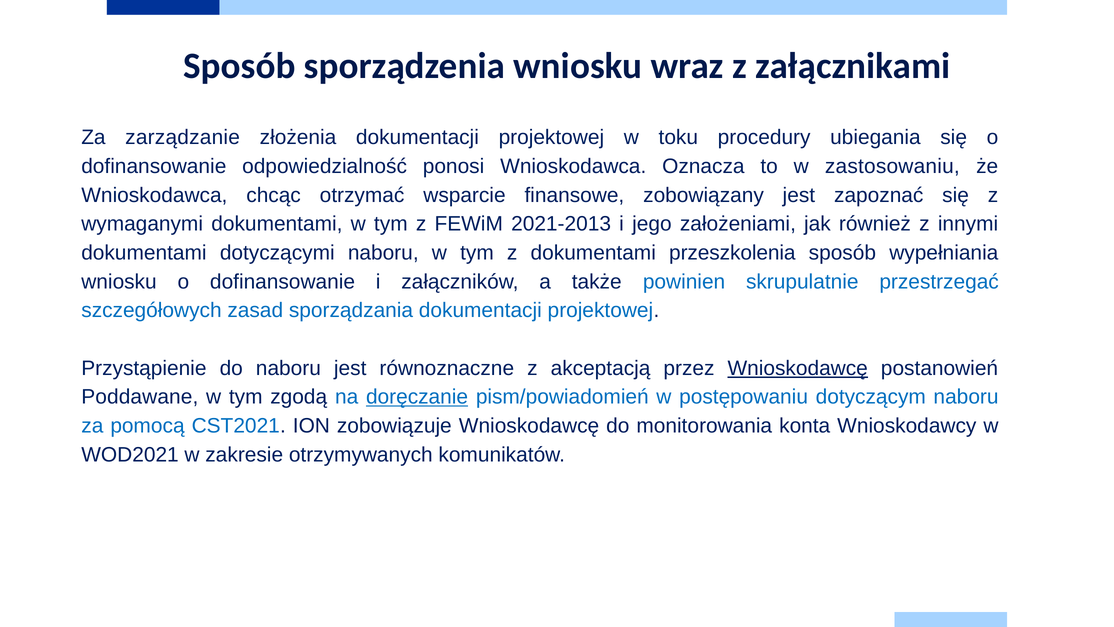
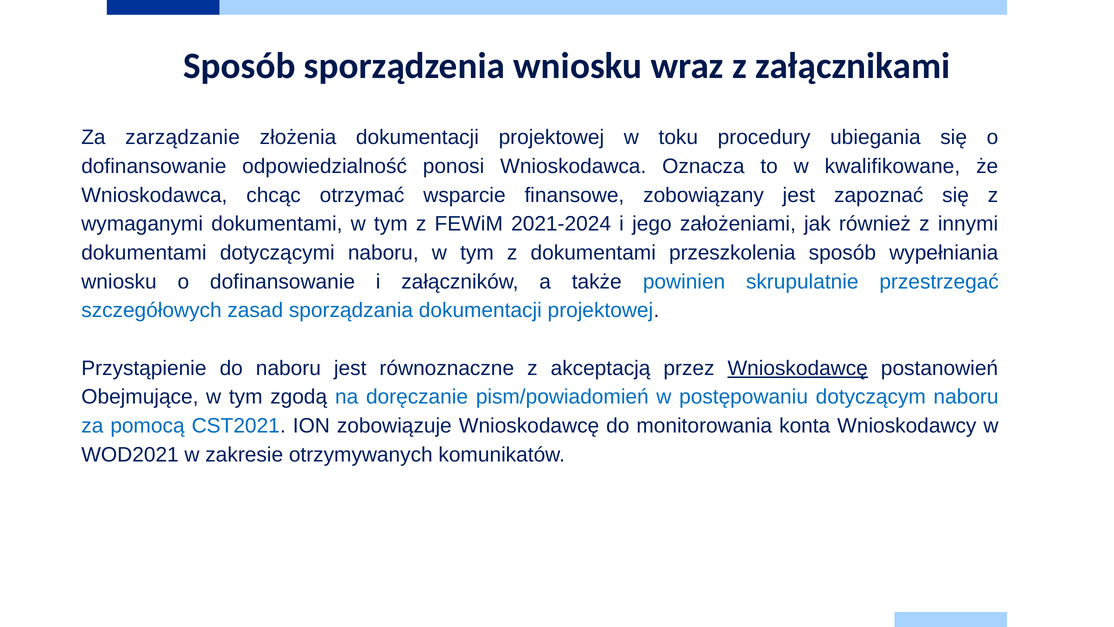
zastosowaniu: zastosowaniu -> kwalifikowane (892, 166)
2021-2013: 2021-2013 -> 2021-2024 (561, 224)
Poddawane: Poddawane -> Obejmujące (140, 397)
doręczanie underline: present -> none (417, 397)
